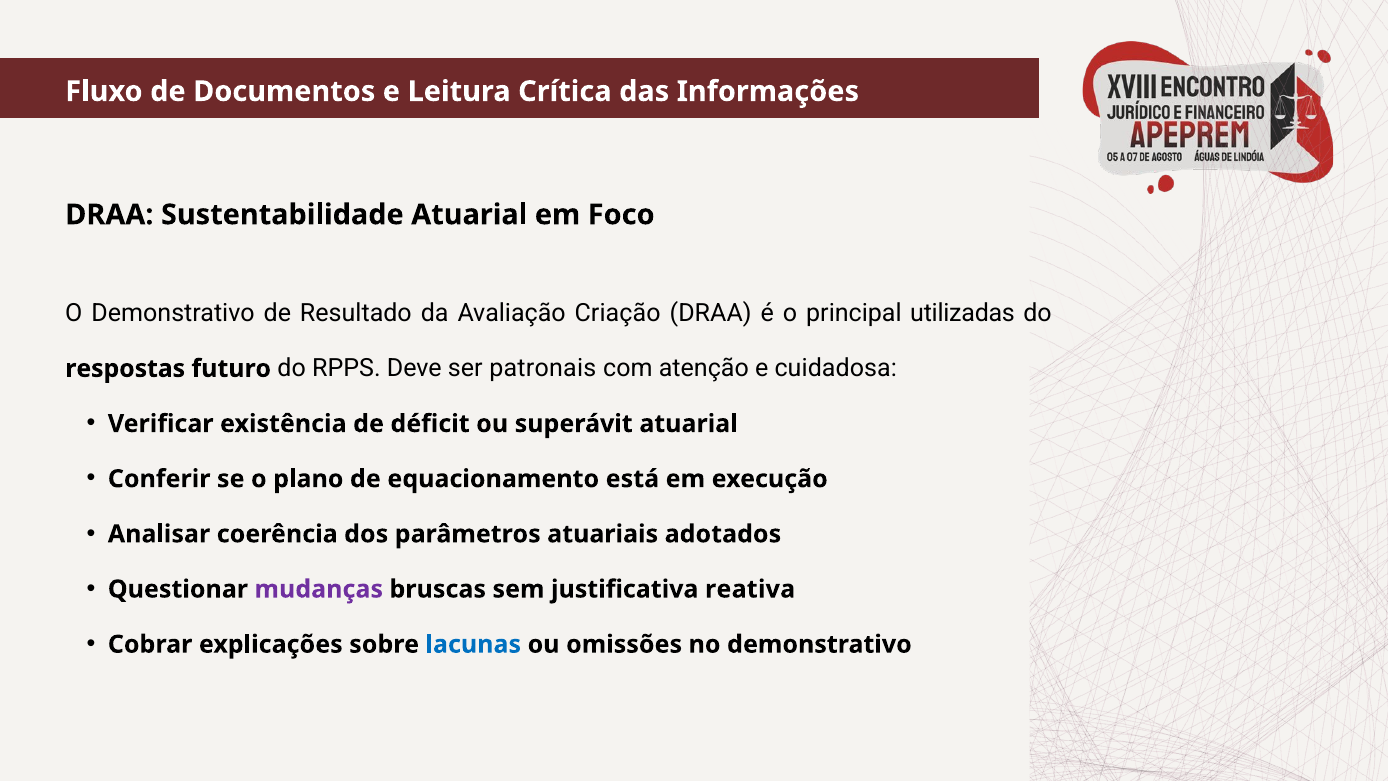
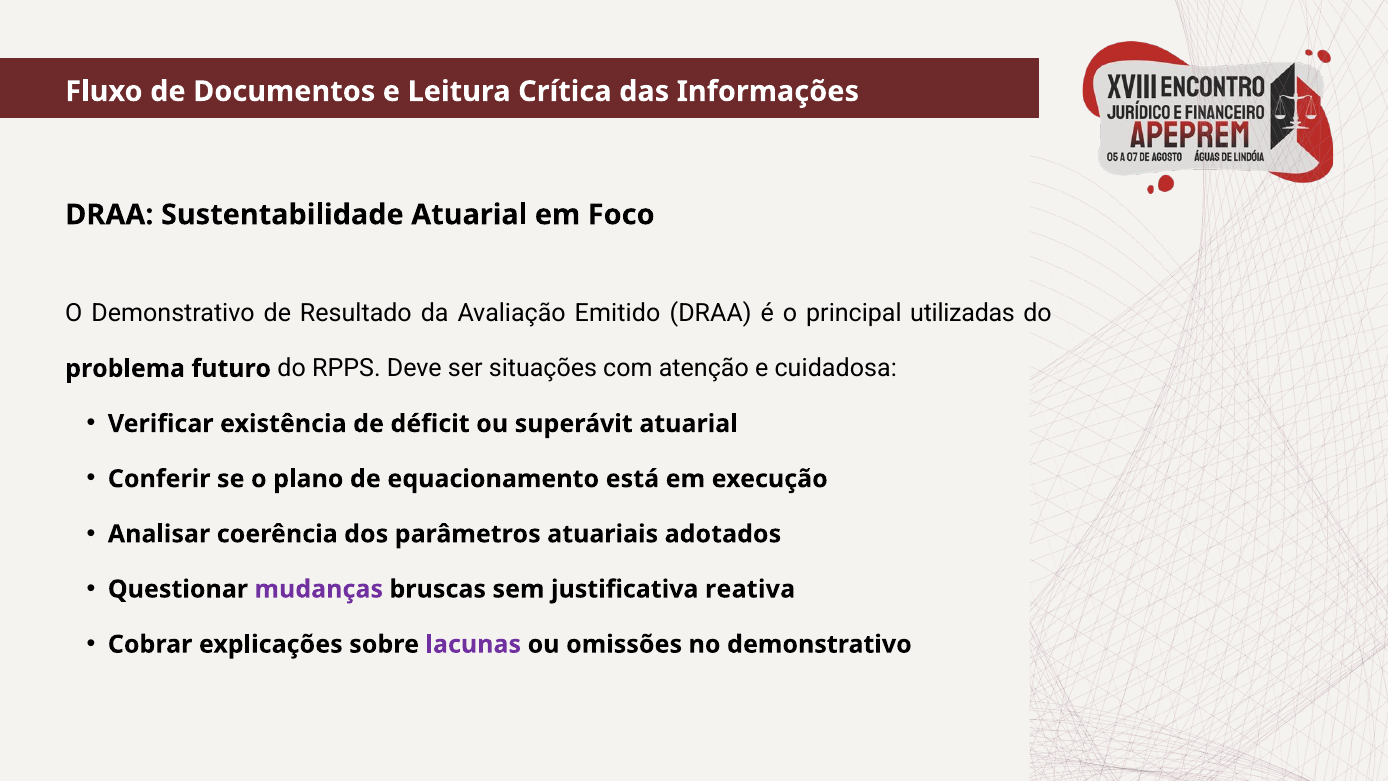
Criação: Criação -> Emitido (618, 313)
respostas: respostas -> problema (125, 369)
patronais: patronais -> situações (543, 369)
lacunas colour: blue -> purple (473, 644)
